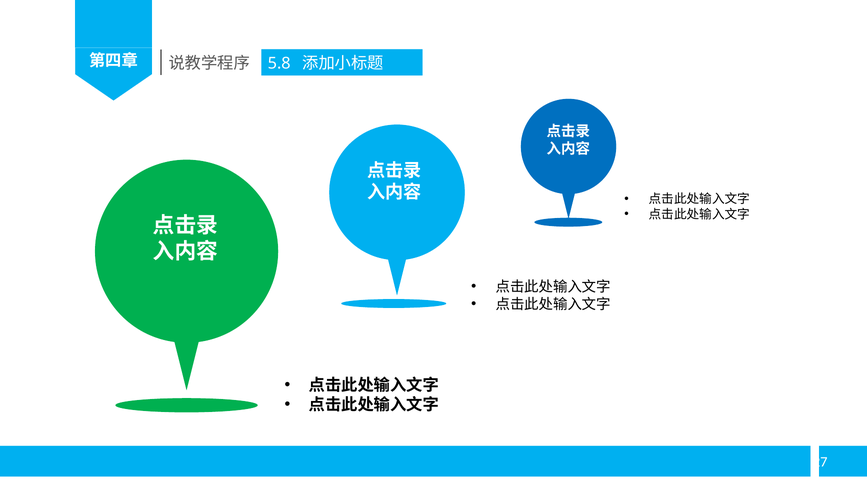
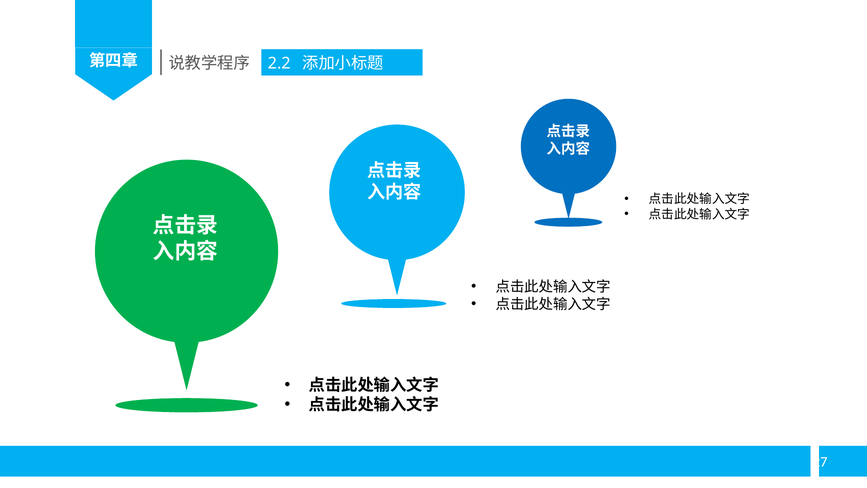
5.8: 5.8 -> 2.2 (279, 63)
